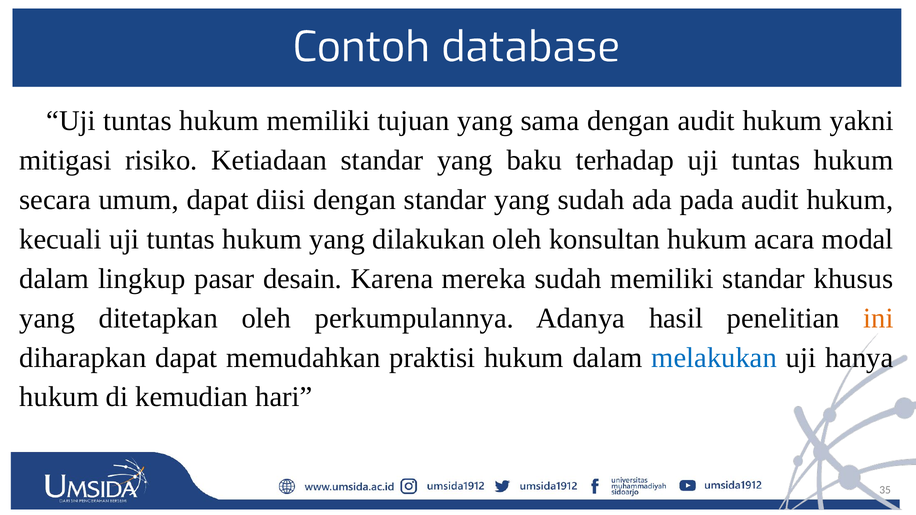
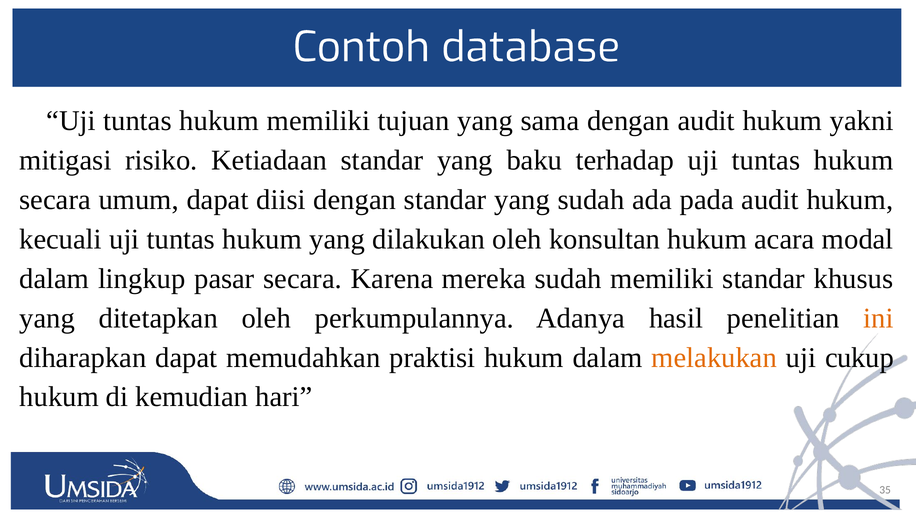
pasar desain: desain -> secara (303, 279)
melakukan colour: blue -> orange (714, 358)
hanya: hanya -> cukup (859, 358)
